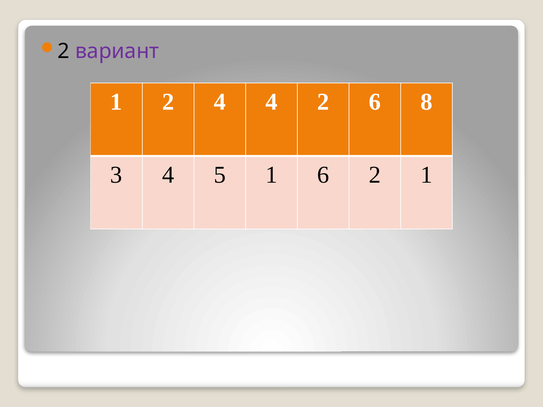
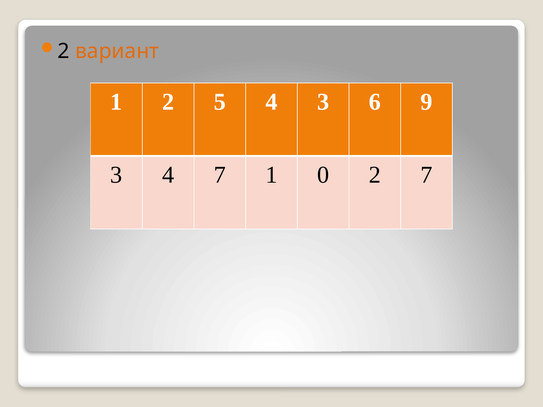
вариант colour: purple -> orange (117, 51)
2 4: 4 -> 5 (220, 102)
4 2: 2 -> 3 (323, 102)
8: 8 -> 9 (427, 102)
4 5: 5 -> 7 (220, 175)
1 6: 6 -> 0 (323, 175)
2 1: 1 -> 7 (427, 175)
